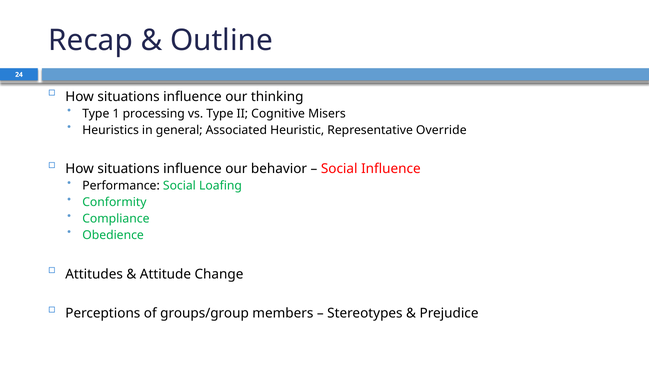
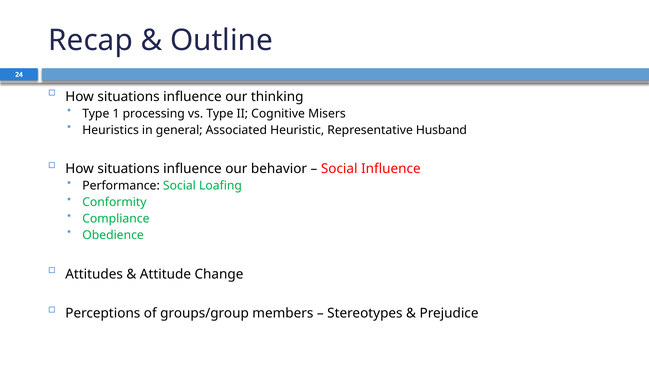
Override: Override -> Husband (441, 130)
